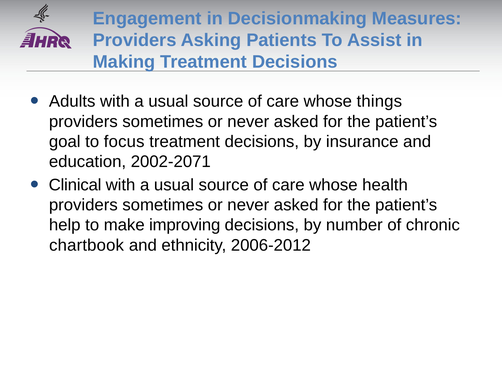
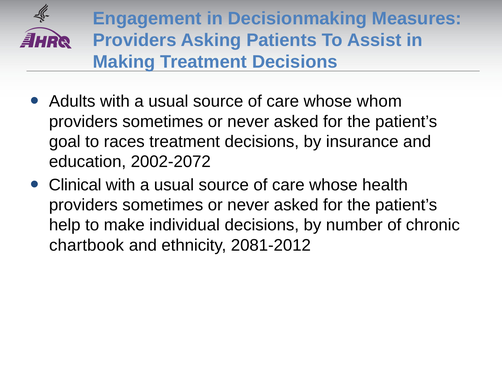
things: things -> whom (379, 102)
focus: focus -> races (124, 142)
2002-2071: 2002-2071 -> 2002-2072 (171, 162)
improving: improving -> individual (185, 225)
2006-2012: 2006-2012 -> 2081-2012 (271, 245)
